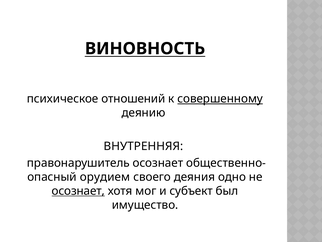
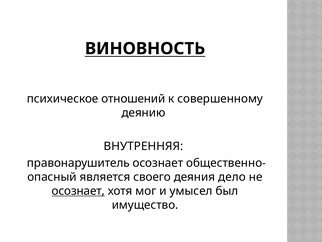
совершенному underline: present -> none (220, 99)
орудием: орудием -> является (105, 177)
одно: одно -> дело (232, 177)
субъект: субъект -> умысел (191, 191)
